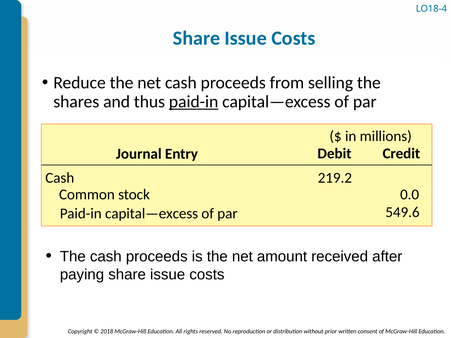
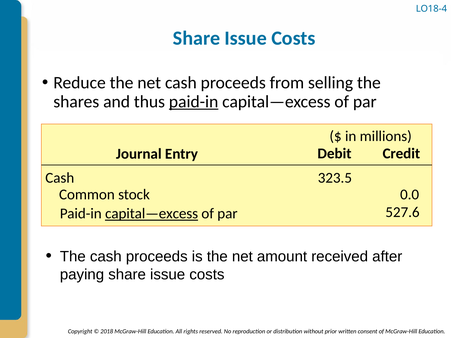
219.2: 219.2 -> 323.5 (335, 178)
capital—excess underline: none -> present (152, 214)
549.6: 549.6 -> 527.6 (403, 212)
